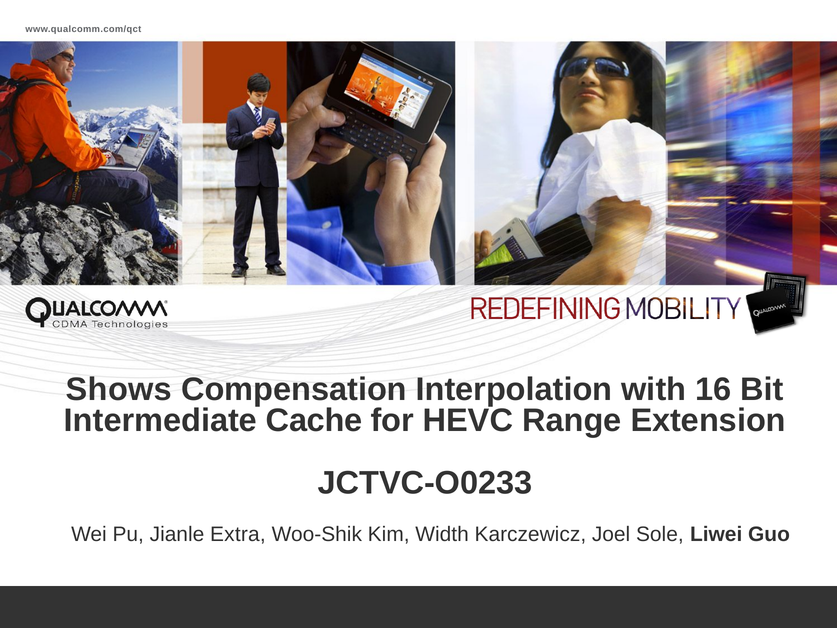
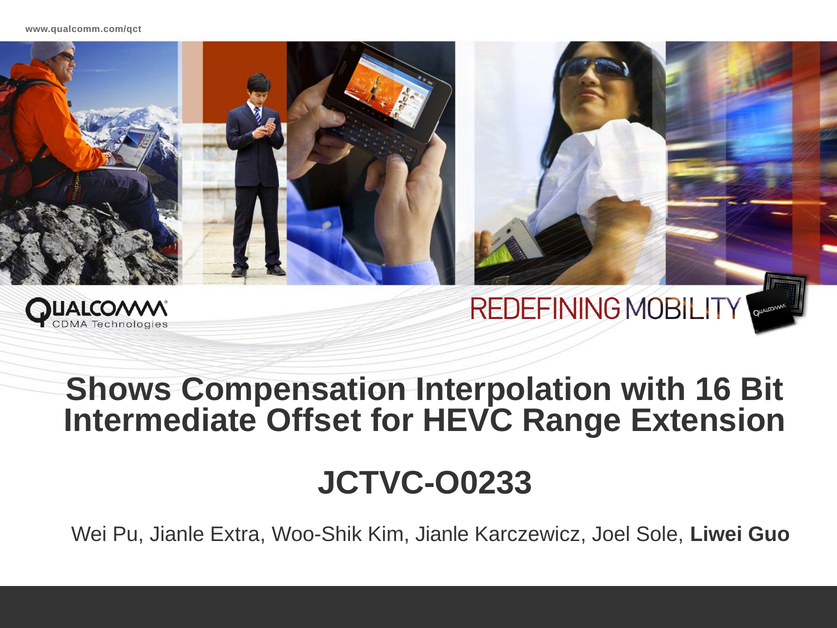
Cache: Cache -> Offset (314, 420)
Kim Width: Width -> Jianle (442, 534)
